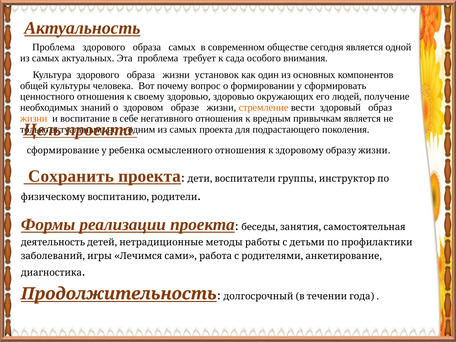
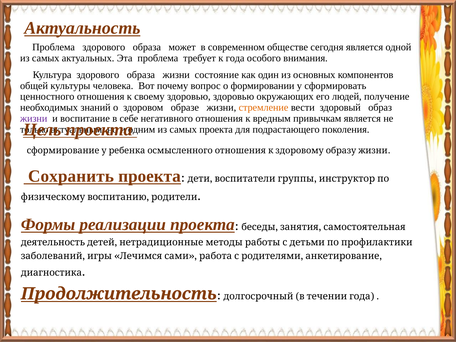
образа самых: самых -> может (182, 47)
сада: сада -> года (235, 58)
установок: установок -> состояние (217, 75)
жизни colour: orange -> purple (34, 118)
